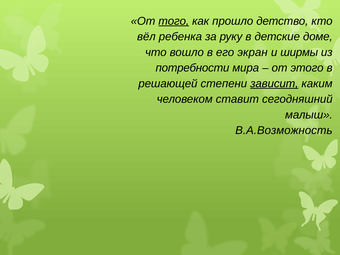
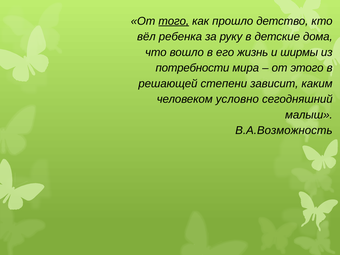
доме: доме -> дома (318, 37)
экран: экран -> жизнь (253, 52)
зависит underline: present -> none (274, 84)
ставит: ставит -> условно (237, 99)
